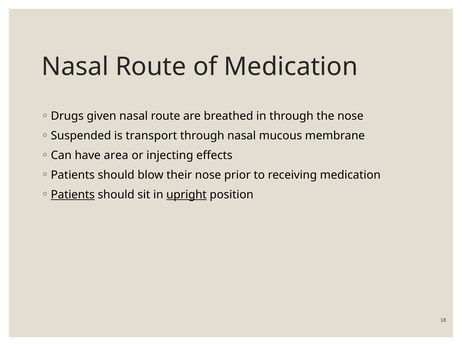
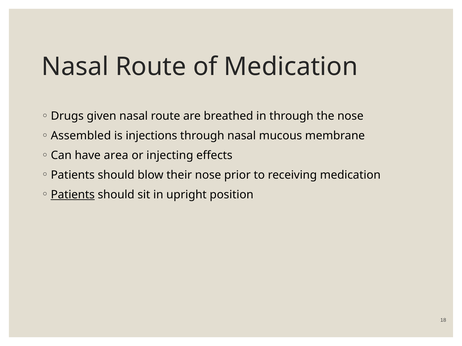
Suspended: Suspended -> Assembled (81, 136)
transport: transport -> injections (151, 136)
upright underline: present -> none (186, 195)
